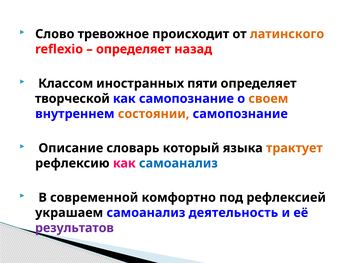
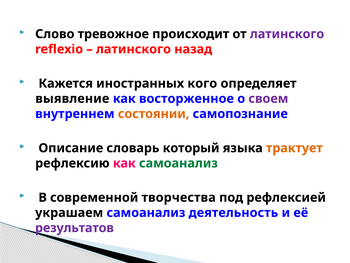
латинского colour: orange -> purple (287, 34)
определяет: определяет -> латинского (133, 49)
Классом: Классом -> Кажется (66, 83)
пяти: пяти -> кого (202, 83)
творческой: творческой -> выявление (72, 98)
как самопознание: самопознание -> восторженное (186, 98)
своем colour: orange -> purple (268, 98)
самоанализ colour: blue -> green (178, 163)
комфортно: комфортно -> творчества (179, 197)
